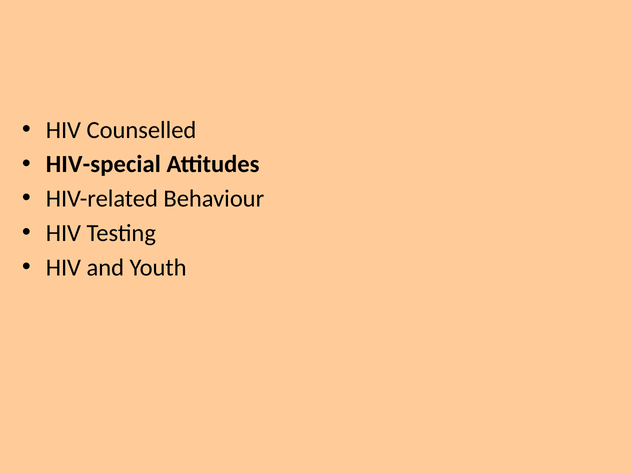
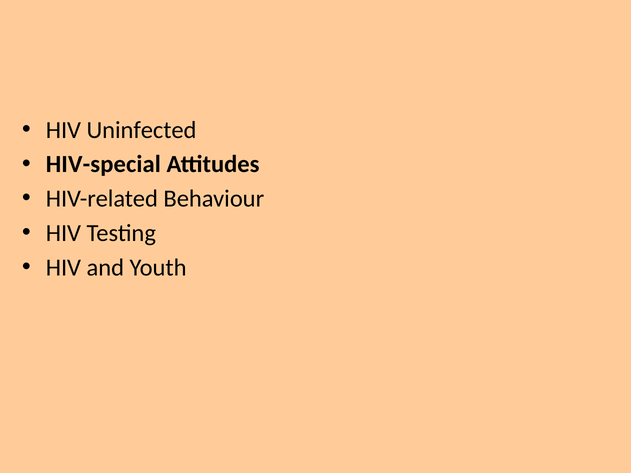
Counselled: Counselled -> Uninfected (141, 130)
